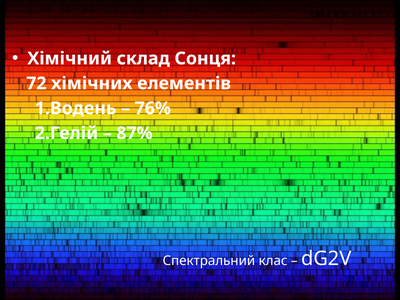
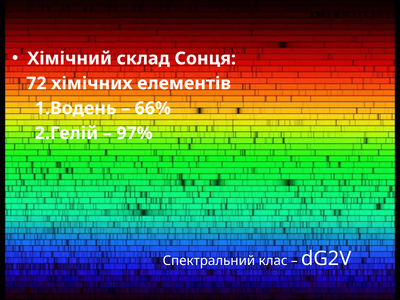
76%: 76% -> 66% (153, 108)
87%: 87% -> 97% (134, 133)
